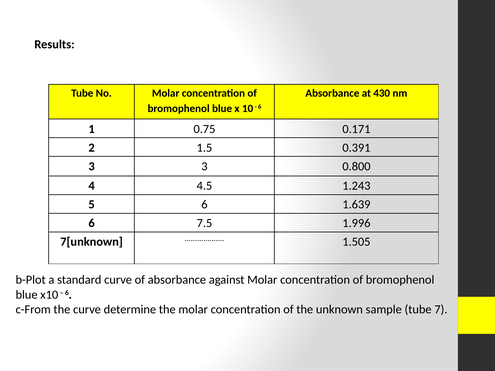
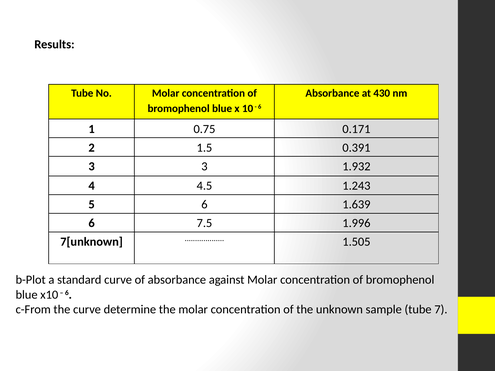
0.800: 0.800 -> 1.932 (356, 166)
